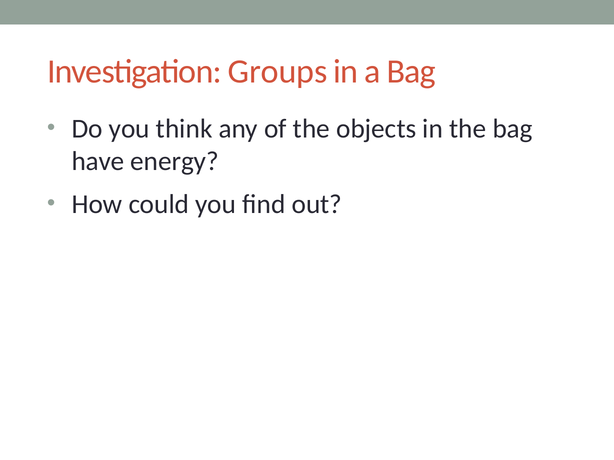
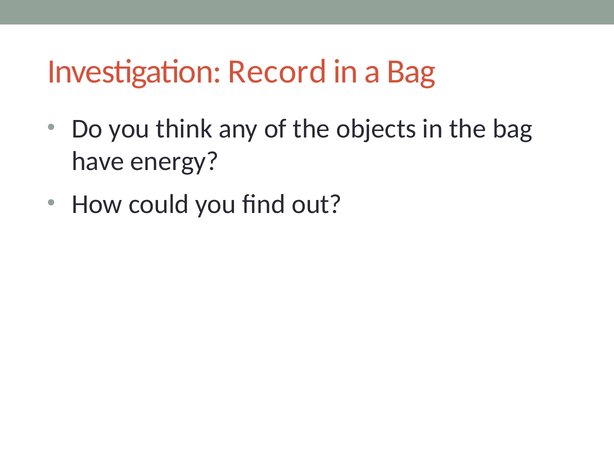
Groups: Groups -> Record (277, 71)
